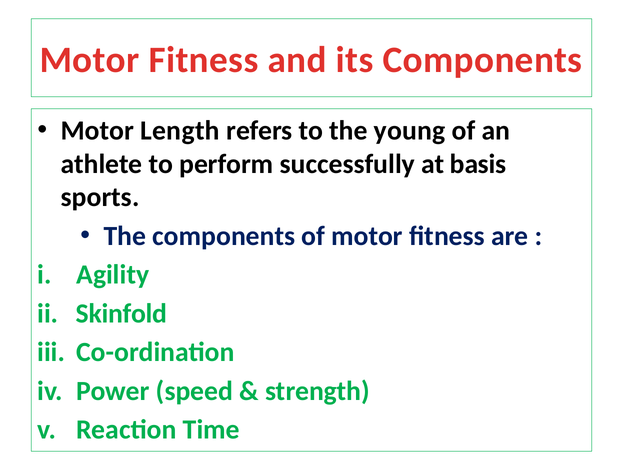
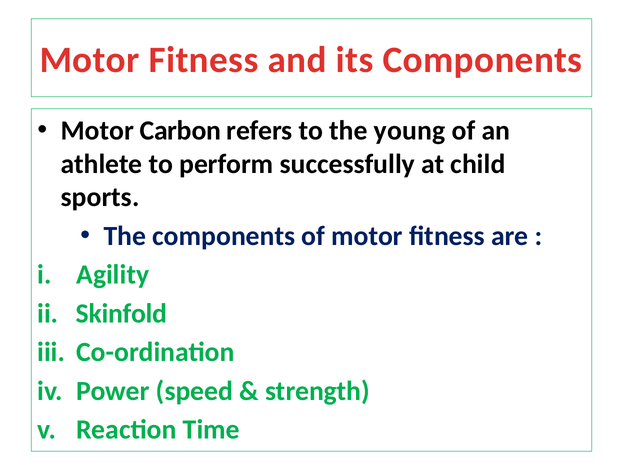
Length: Length -> Carbon (180, 131)
basis: basis -> child (478, 164)
